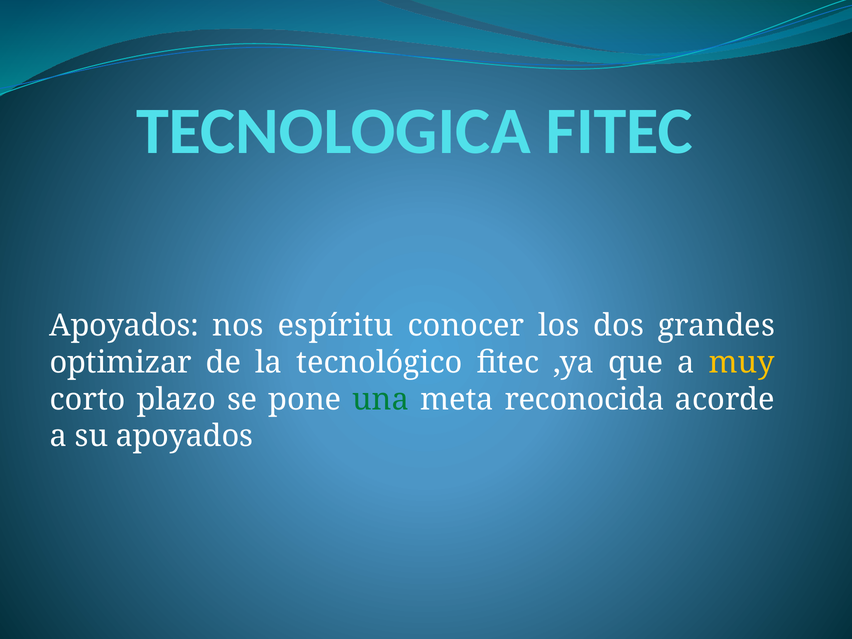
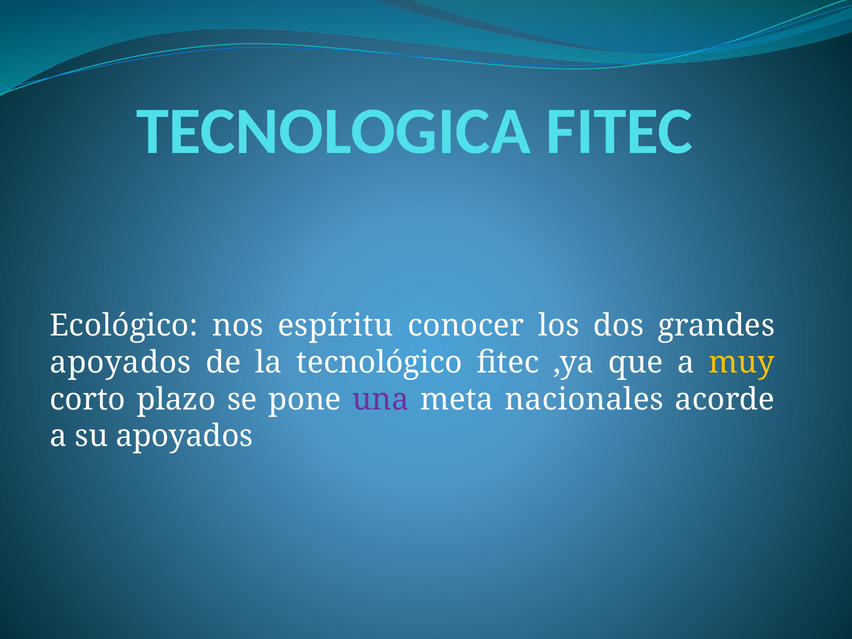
Apoyados: Apoyados -> Ecológico (124, 326)
optimizar: optimizar -> apoyados (121, 363)
una colour: green -> purple (381, 399)
reconocida: reconocida -> nacionales (584, 399)
